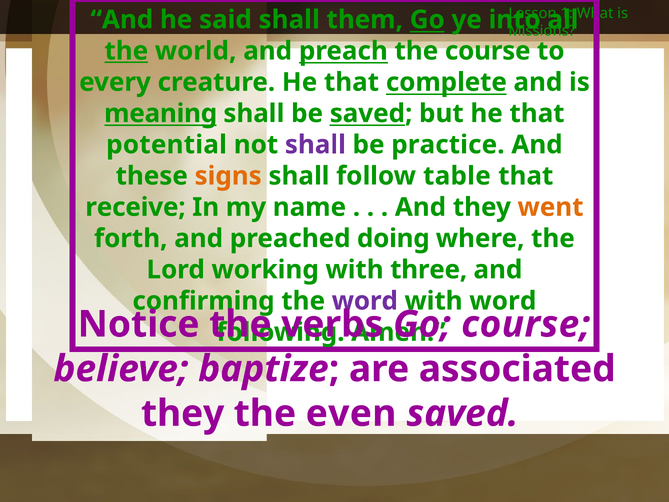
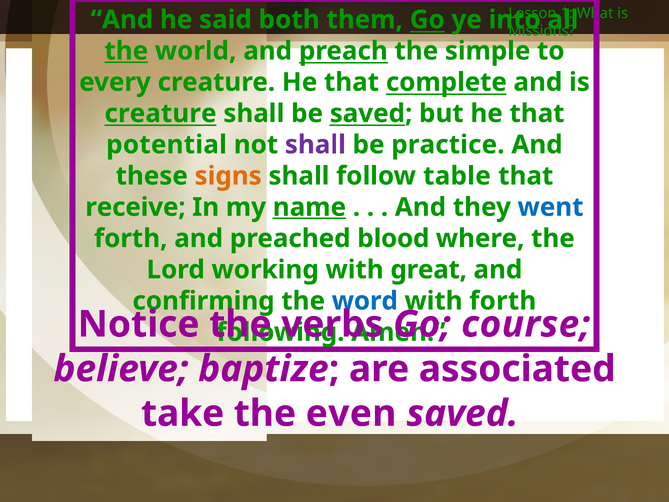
said shall: shall -> both (289, 20)
the course: course -> simple (488, 51)
meaning: meaning -> creature (161, 113)
name underline: none -> present (309, 207)
went colour: orange -> blue (551, 207)
doing: doing -> blood (393, 238)
three: three -> great (429, 270)
word colour: purple -> blue (365, 301)
with word: word -> forth (503, 301)
they: they -> take (183, 413)
